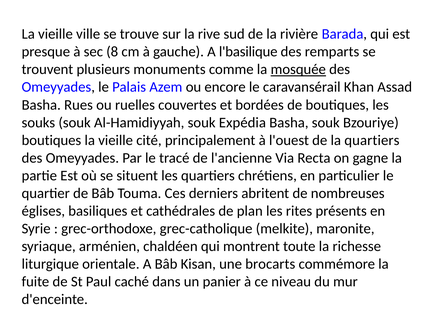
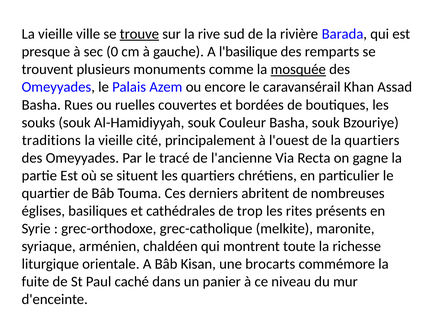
trouve underline: none -> present (139, 34)
8: 8 -> 0 (112, 52)
Expédia: Expédia -> Couleur (242, 123)
boutiques: boutiques -> traditions (51, 140)
plan: plan -> trop (250, 211)
